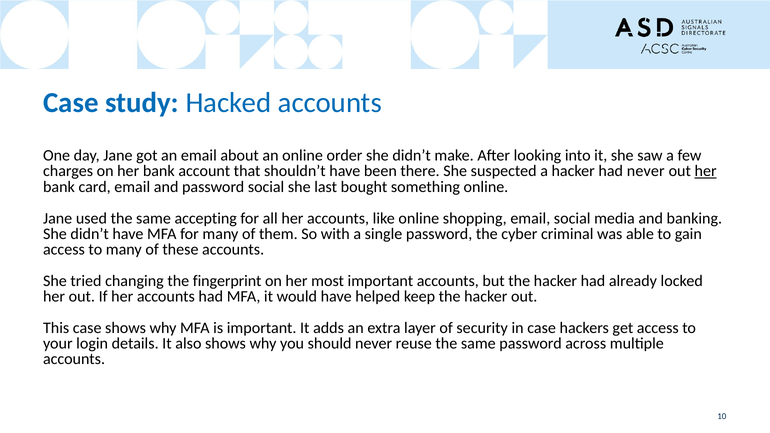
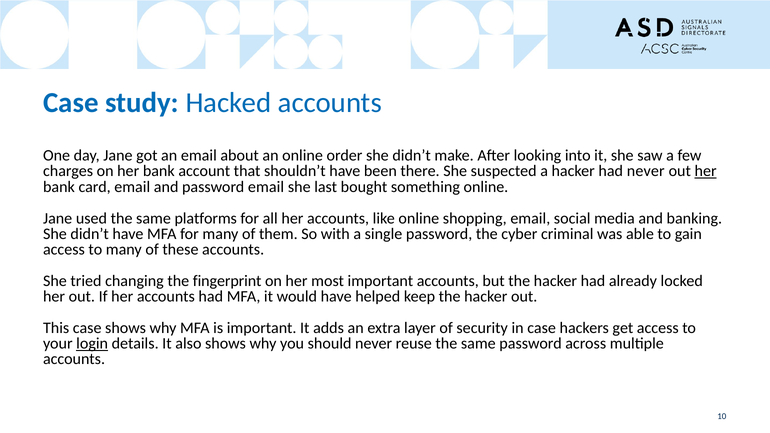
password social: social -> email (266, 187)
accepting: accepting -> platforms (206, 218)
login underline: none -> present (92, 344)
